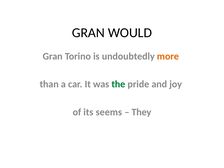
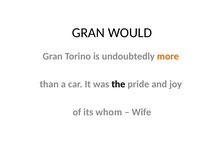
the colour: green -> black (118, 84)
seems: seems -> whom (109, 112)
They: They -> Wife (141, 112)
